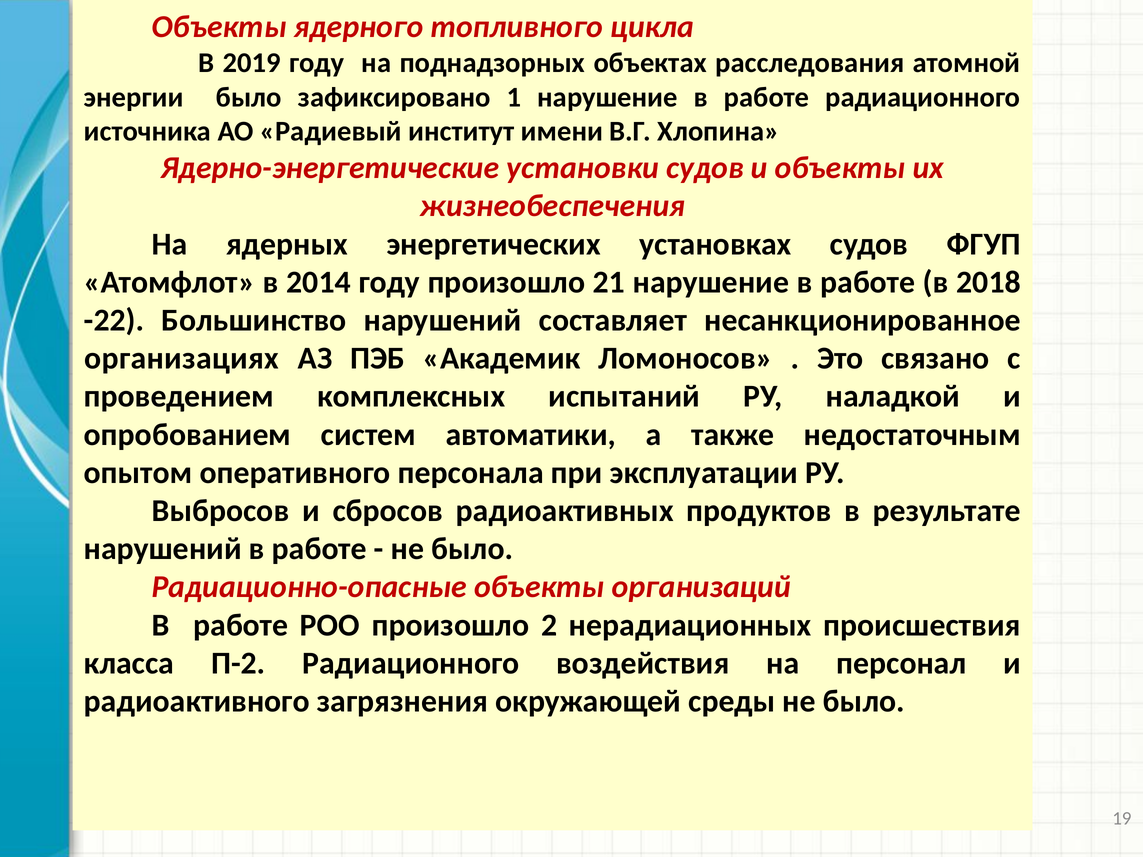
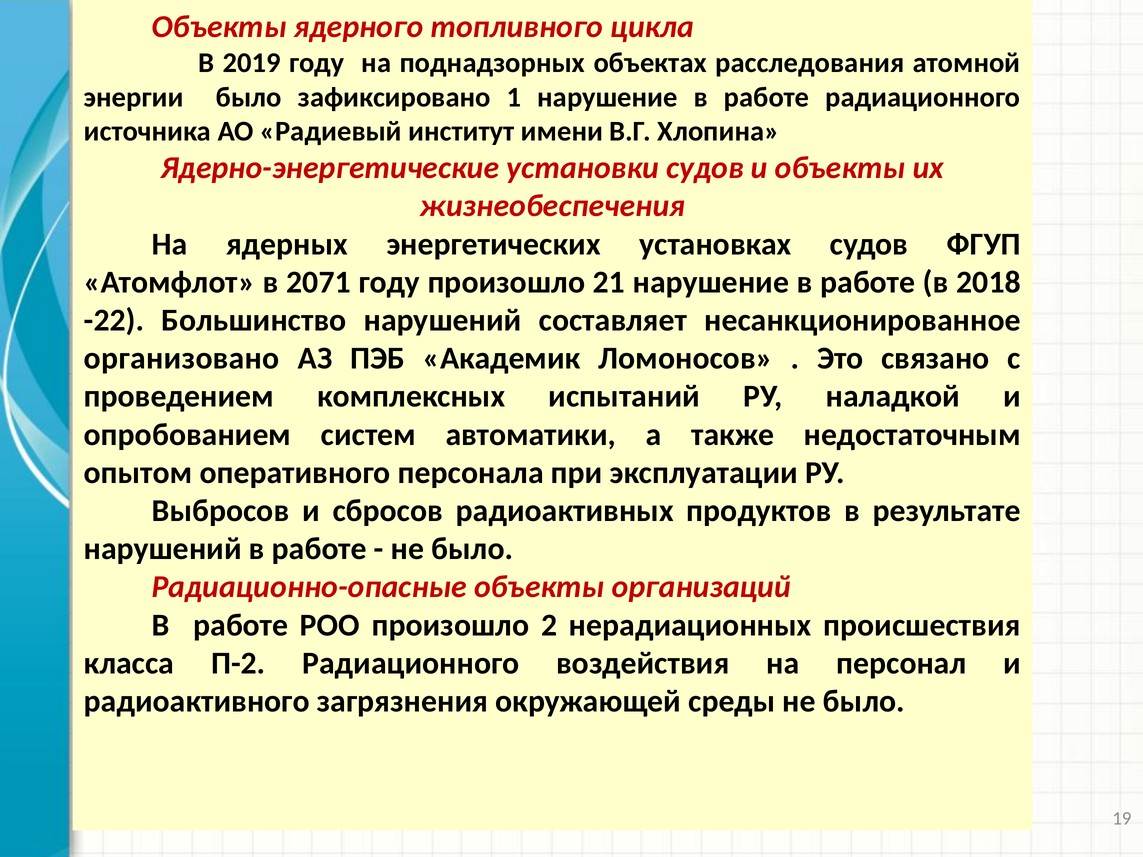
2014: 2014 -> 2071 (319, 282)
организациях: организациях -> организовано (182, 358)
